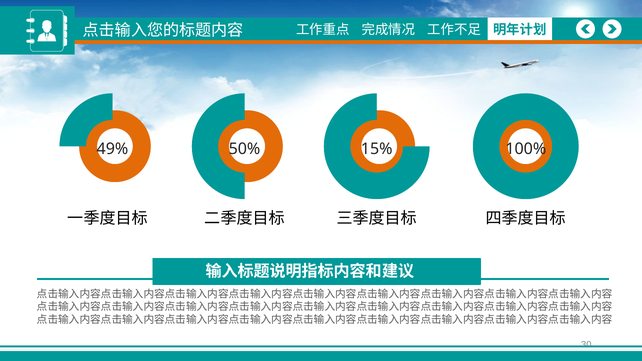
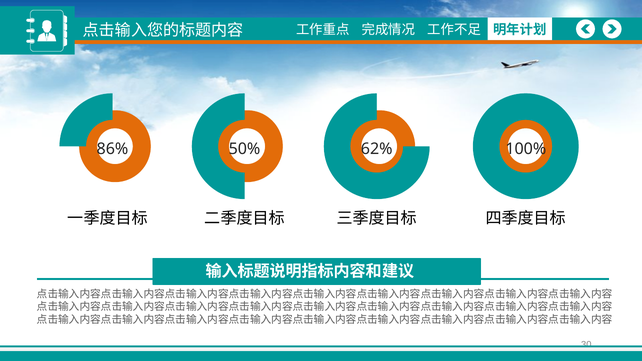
49%: 49% -> 86% (112, 149)
15%: 15% -> 62% (377, 149)
